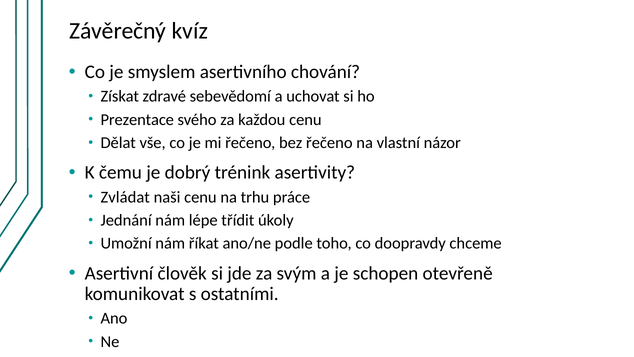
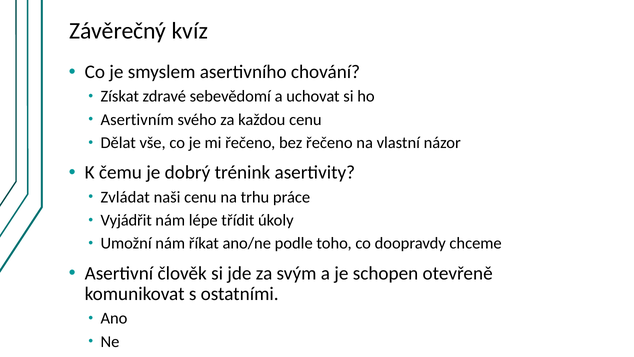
Prezentace: Prezentace -> Asertivním (137, 120)
Jednání: Jednání -> Vyjádřit (126, 220)
